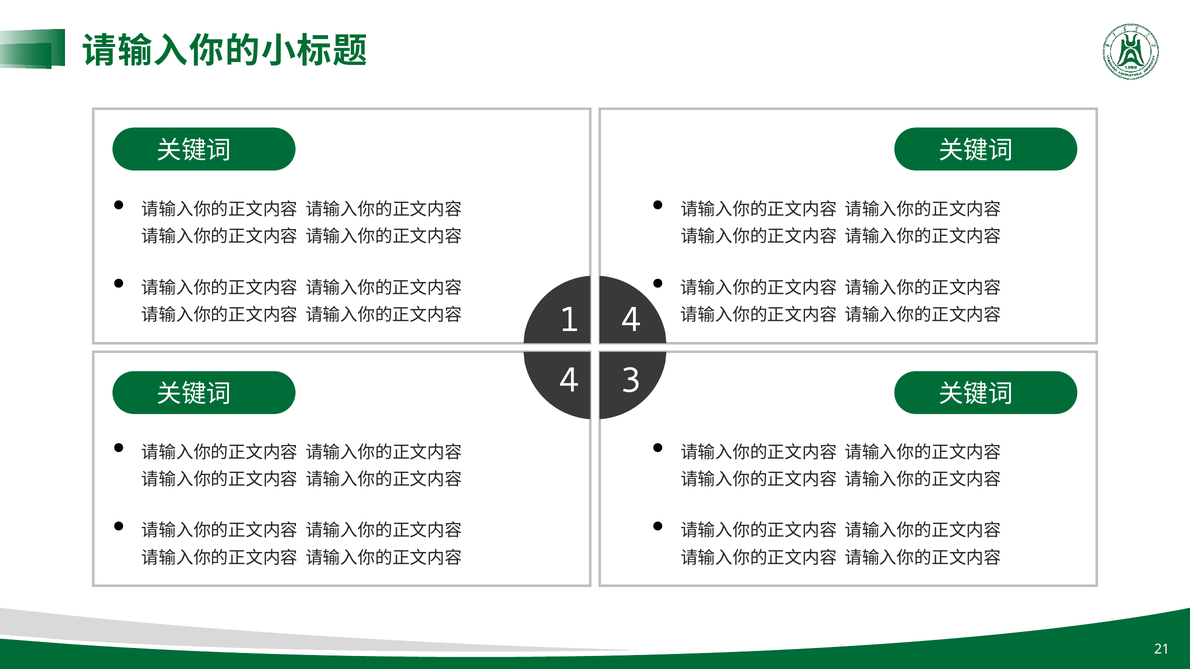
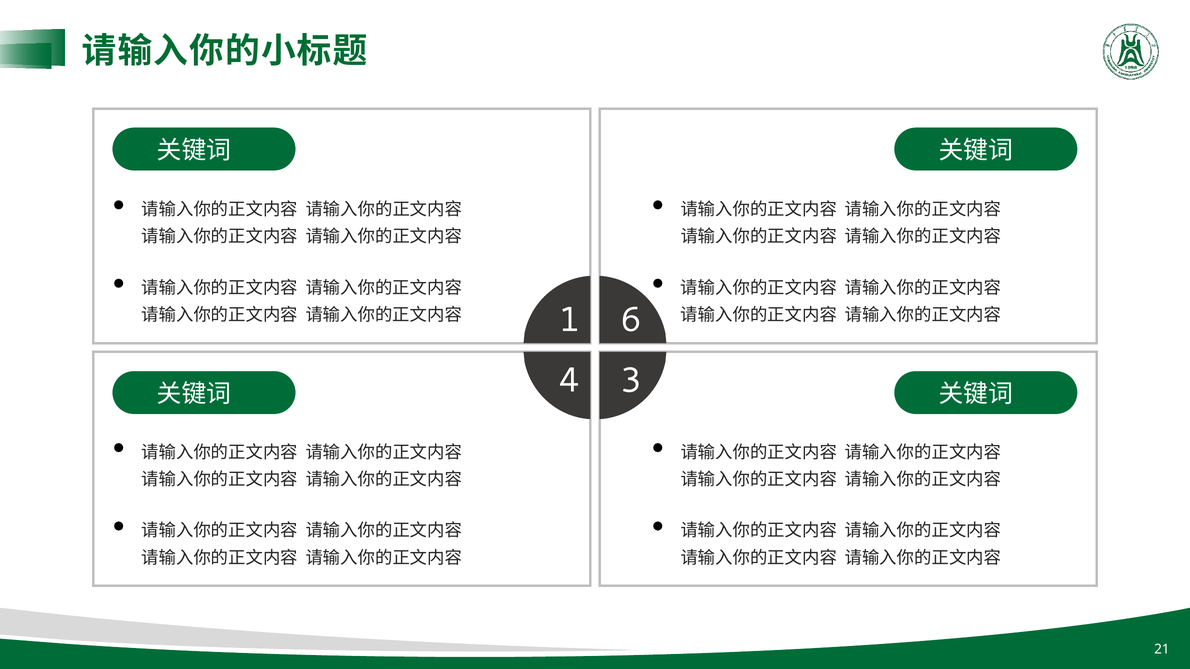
1 4: 4 -> 6 (631, 320)
